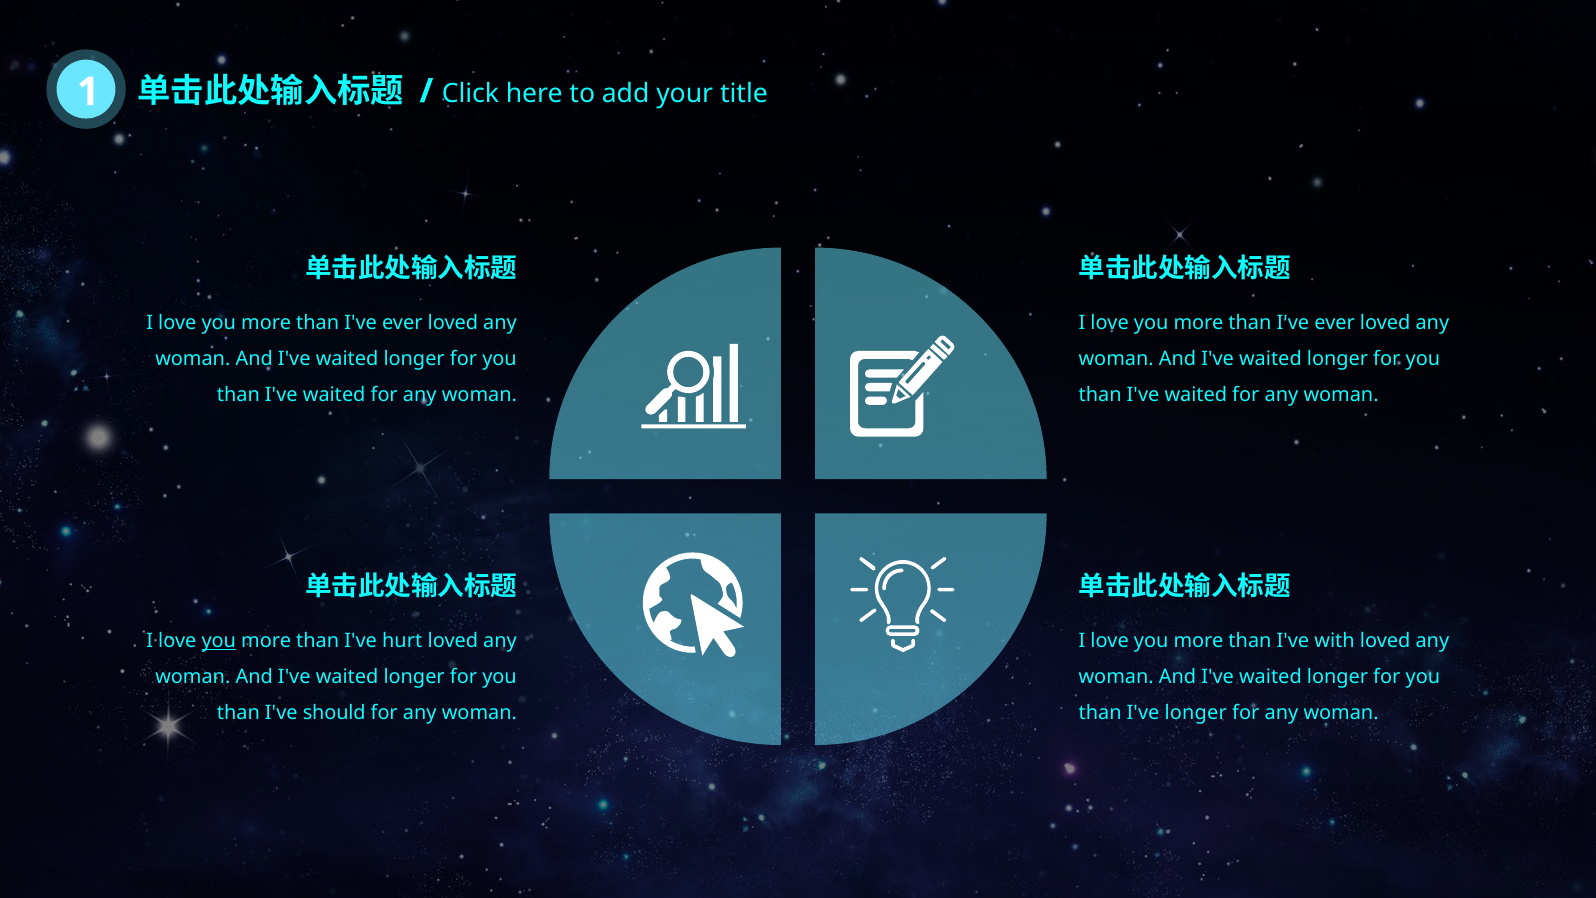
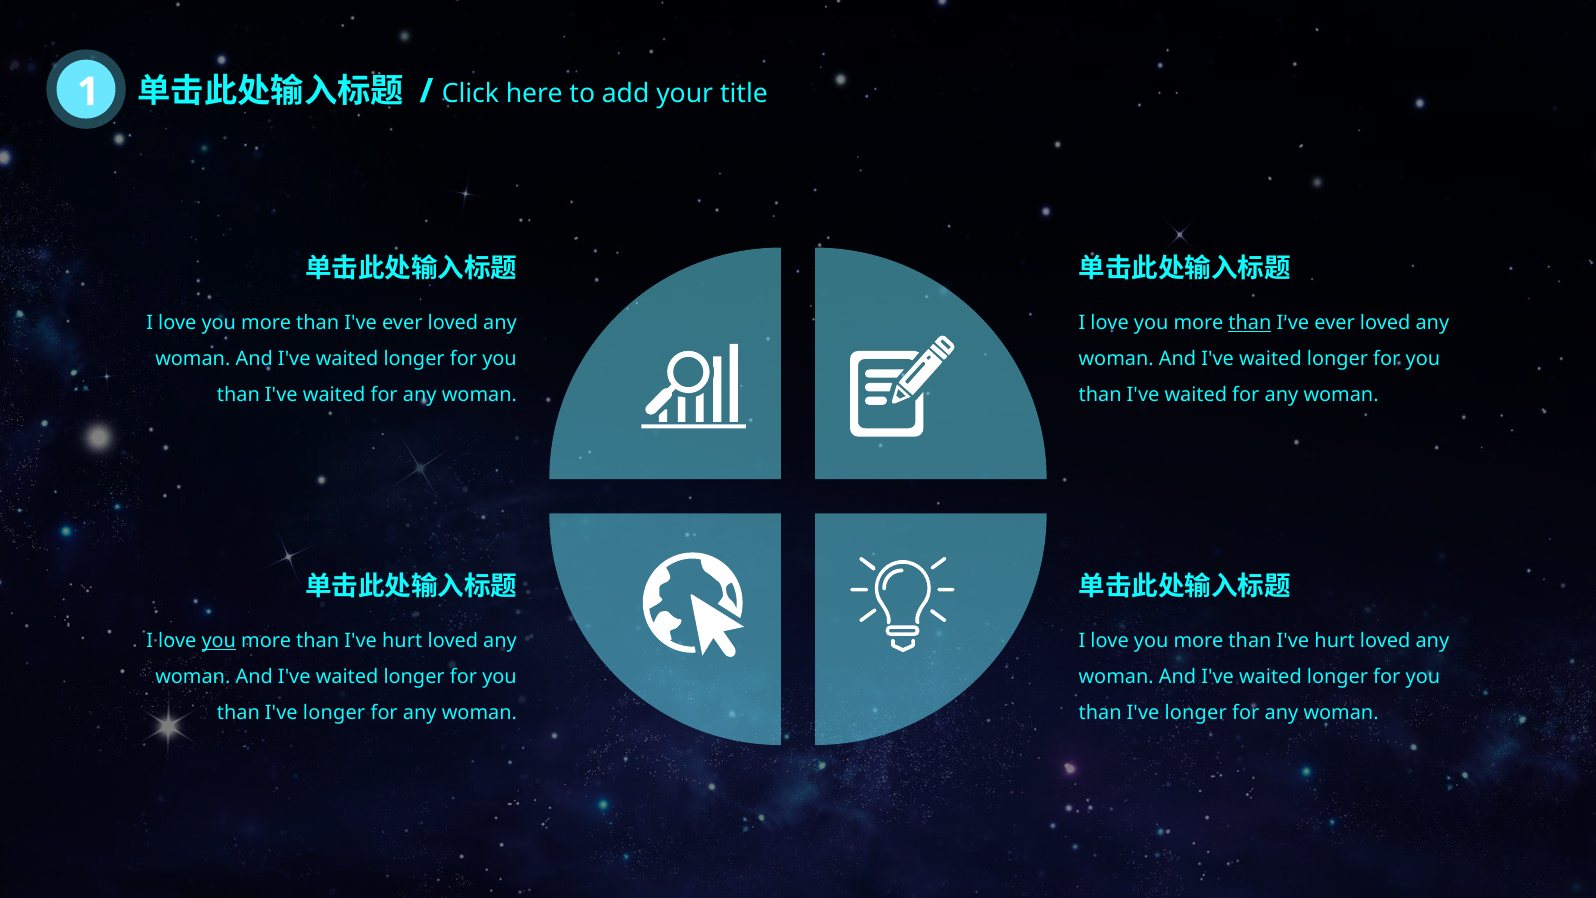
than underline: none -> present (1250, 323)
with: with -> hurt (1335, 641)
should: should -> longer (334, 713)
